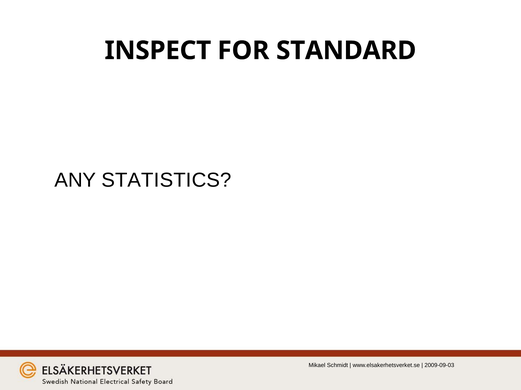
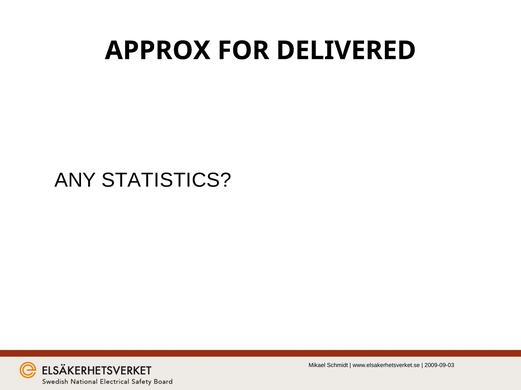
INSPECT: INSPECT -> APPROX (158, 51)
STANDARD: STANDARD -> DELIVERED (346, 51)
